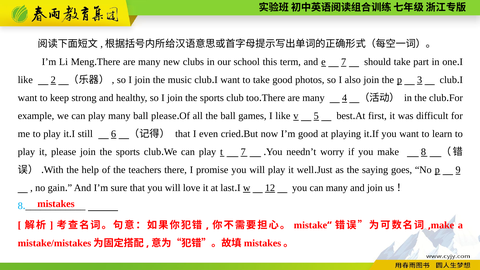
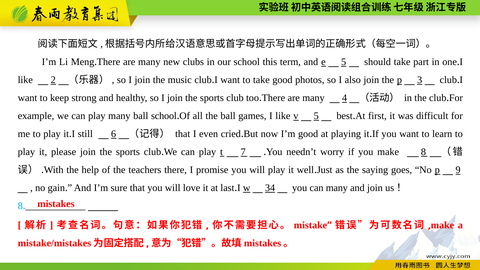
e 7: 7 -> 5 (344, 62)
ball please: please -> school (164, 116)
12: 12 -> 34 (270, 188)
